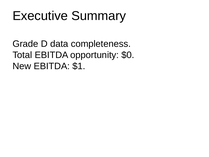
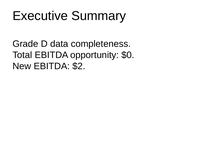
$1: $1 -> $2 (79, 66)
